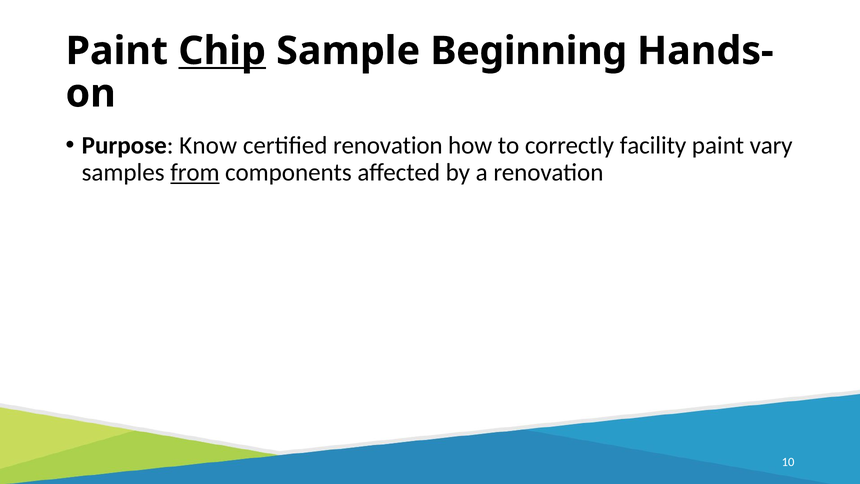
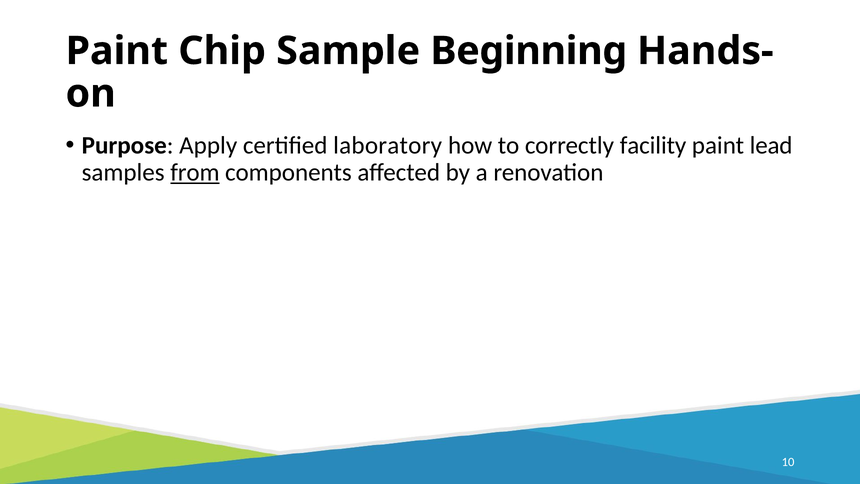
Chip underline: present -> none (222, 51)
Know: Know -> Apply (208, 145)
certified renovation: renovation -> laboratory (388, 145)
vary: vary -> lead (771, 145)
